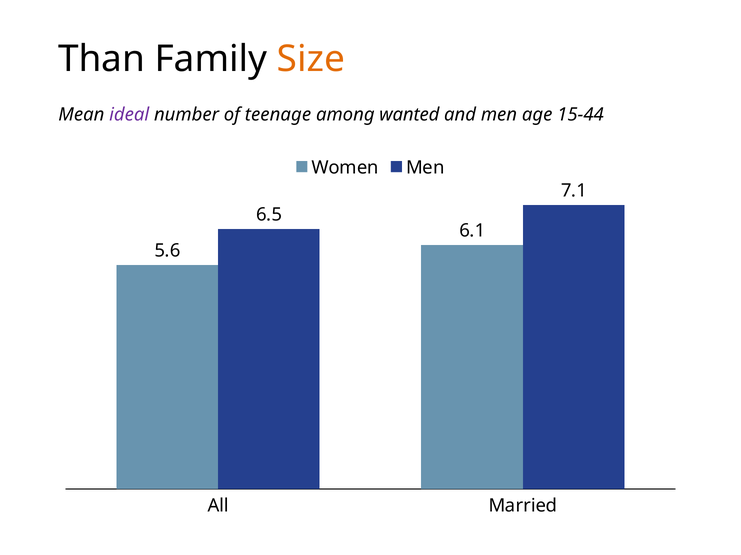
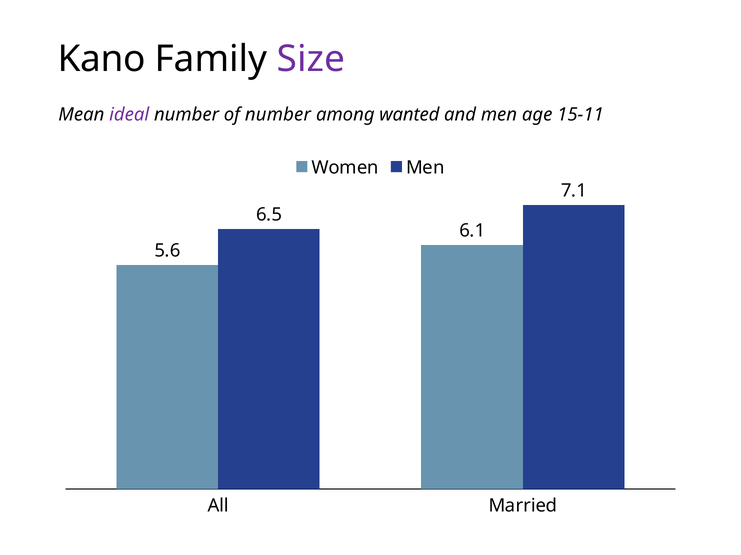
Than: Than -> Kano (102, 59)
Size colour: orange -> purple (311, 59)
of teenage: teenage -> number (278, 115)
15-44: 15-44 -> 15-11 (580, 115)
